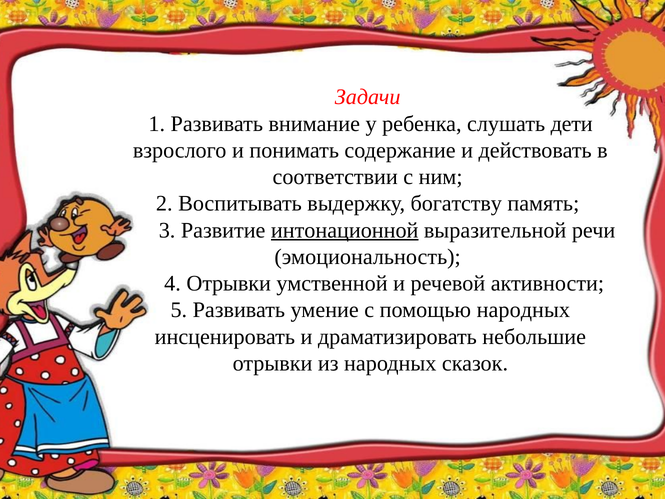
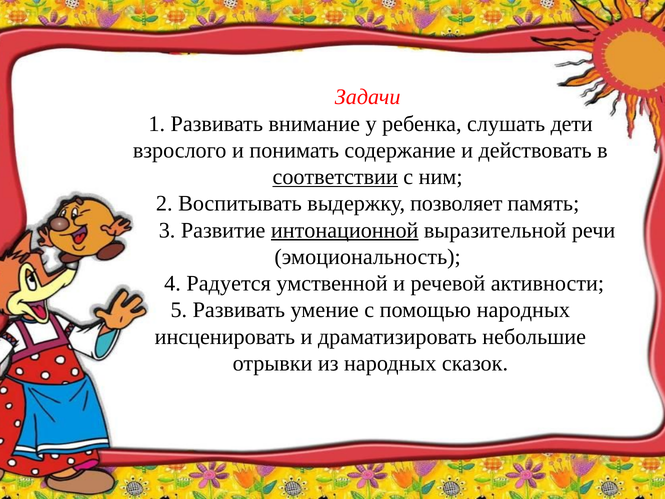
соответствии underline: none -> present (335, 177)
богатству: богатству -> позволяет (456, 204)
4 Отрывки: Отрывки -> Радуется (229, 283)
